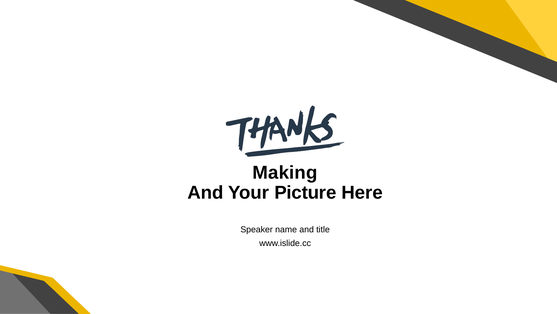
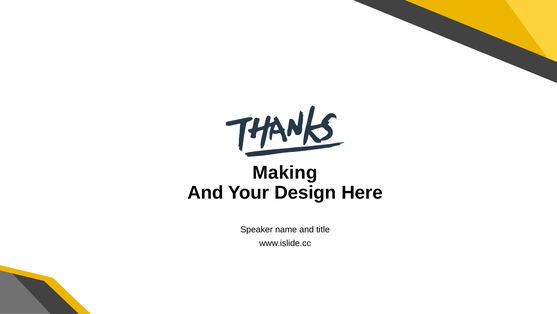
Picture: Picture -> Design (305, 192)
